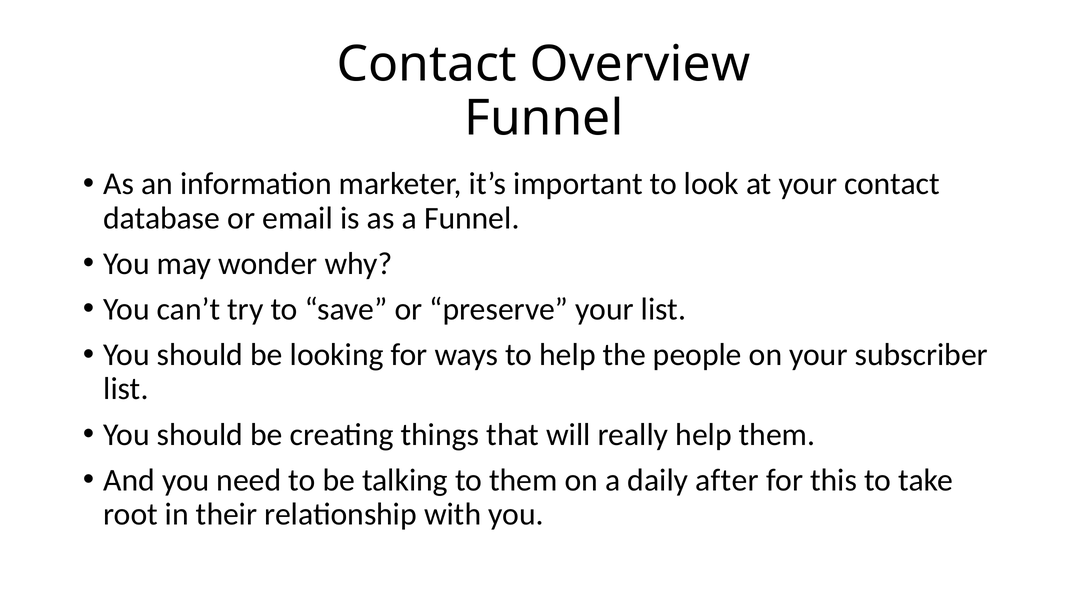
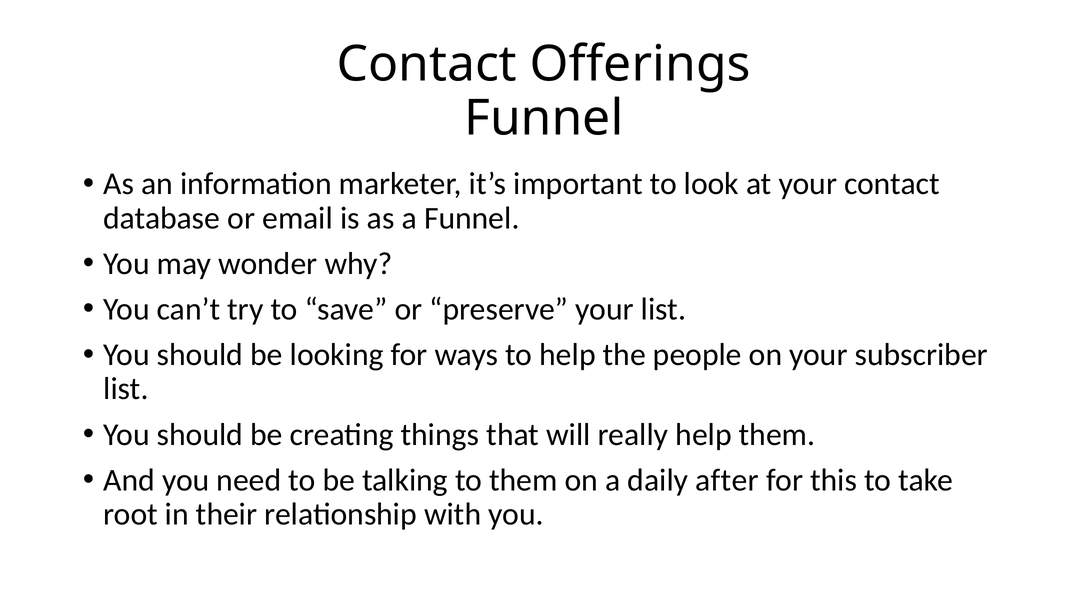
Overview: Overview -> Offerings (640, 64)
